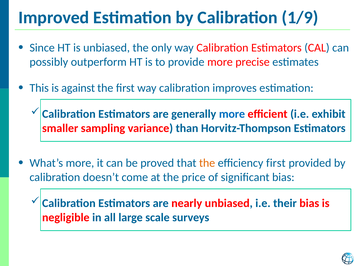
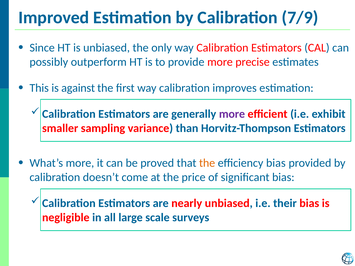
1/9: 1/9 -> 7/9 (300, 17)
more colour: blue -> purple (232, 114)
efficiency first: first -> bias (276, 163)
